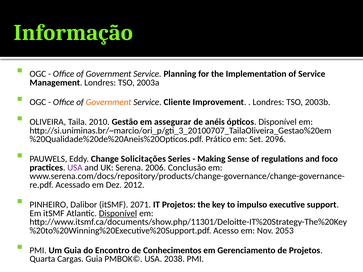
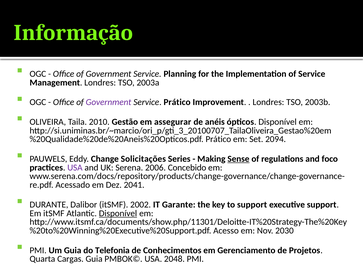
Government colour: orange -> purple (109, 102)
Service Cliente: Cliente -> Prático (177, 102)
2096: 2096 -> 2094 (276, 139)
Sense underline: none -> present (238, 159)
Conclusão: Conclusão -> Concebido (187, 168)
2012: 2012 -> 2041 (134, 185)
PINHEIRO: PINHEIRO -> DURANTE (49, 205)
2071: 2071 -> 2002 (141, 205)
IT Projetos: Projetos -> Garante (179, 205)
to impulso: impulso -> support (252, 205)
2053: 2053 -> 2030 (284, 231)
Encontro: Encontro -> Telefonia (112, 251)
2038: 2038 -> 2048 (174, 259)
